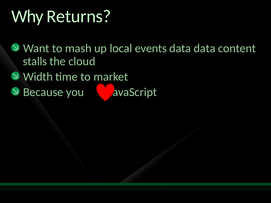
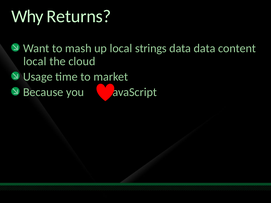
events: events -> strings (151, 48)
stalls: stalls -> local (35, 61)
Width: Width -> Usage (38, 77)
